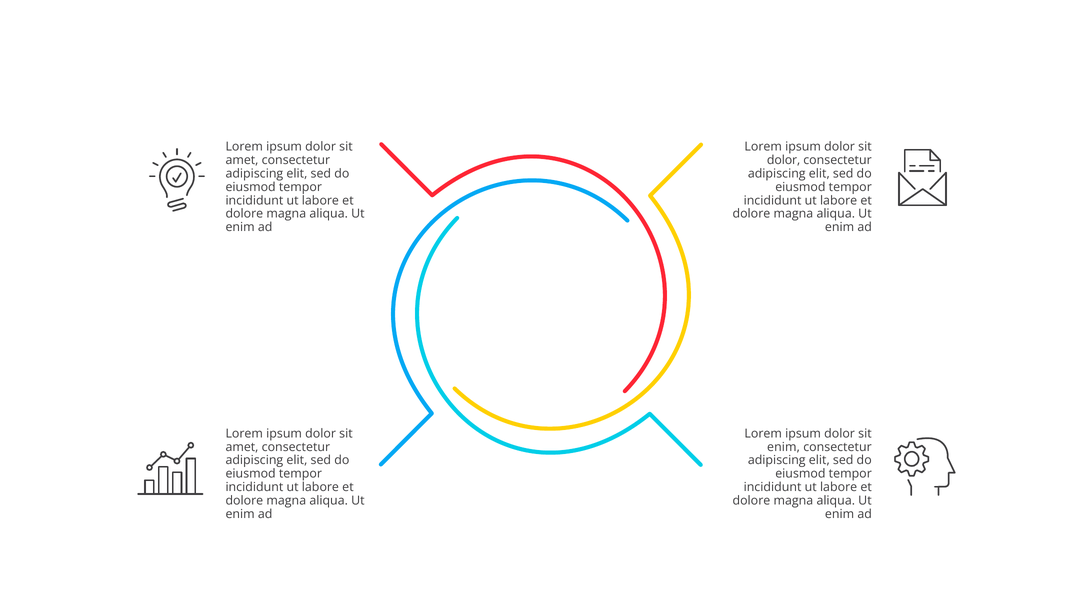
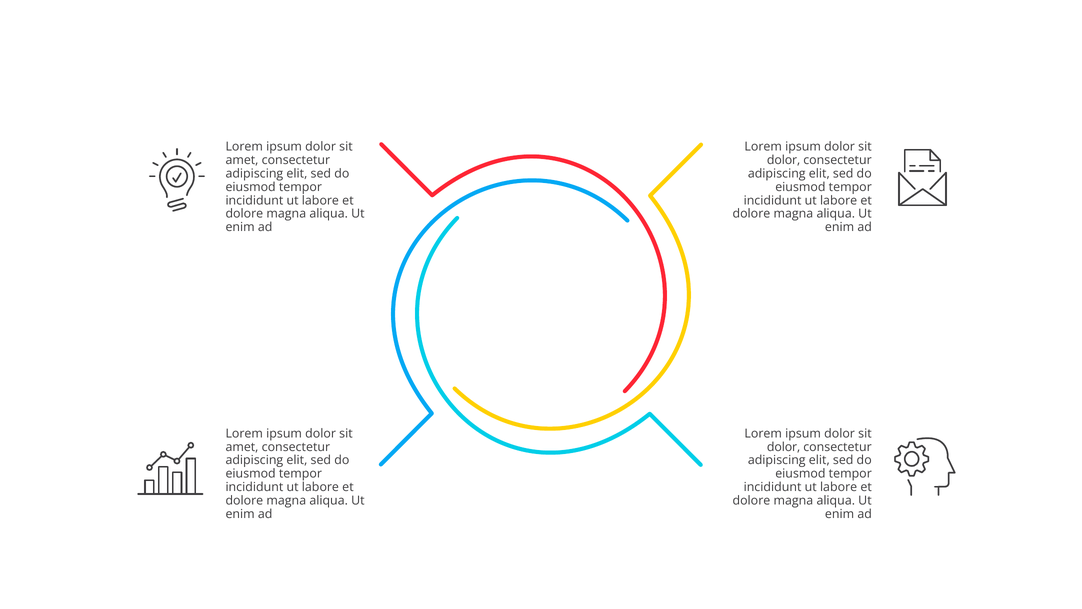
enim: enim -> dolor (784, 447)
